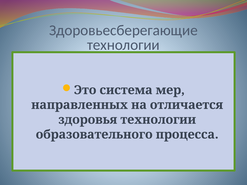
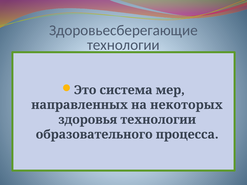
отличается: отличается -> некоторых (186, 105)
